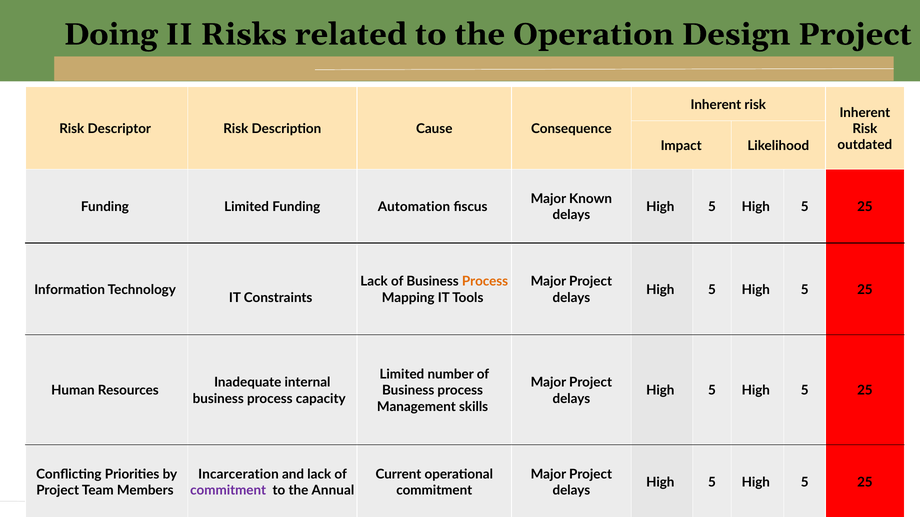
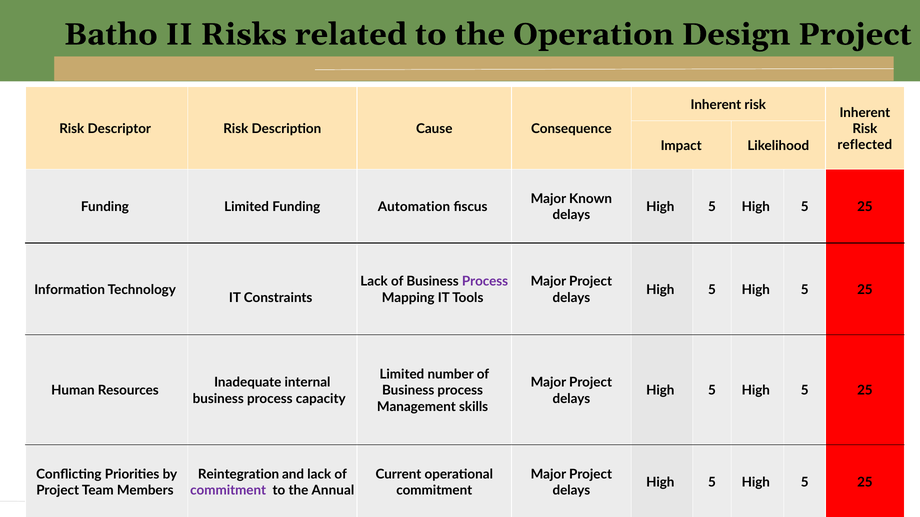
Doing: Doing -> Batho (111, 34)
outdated: outdated -> reflected (865, 145)
Process colour: orange -> purple (485, 282)
Incarceration: Incarceration -> Reintegration (239, 475)
